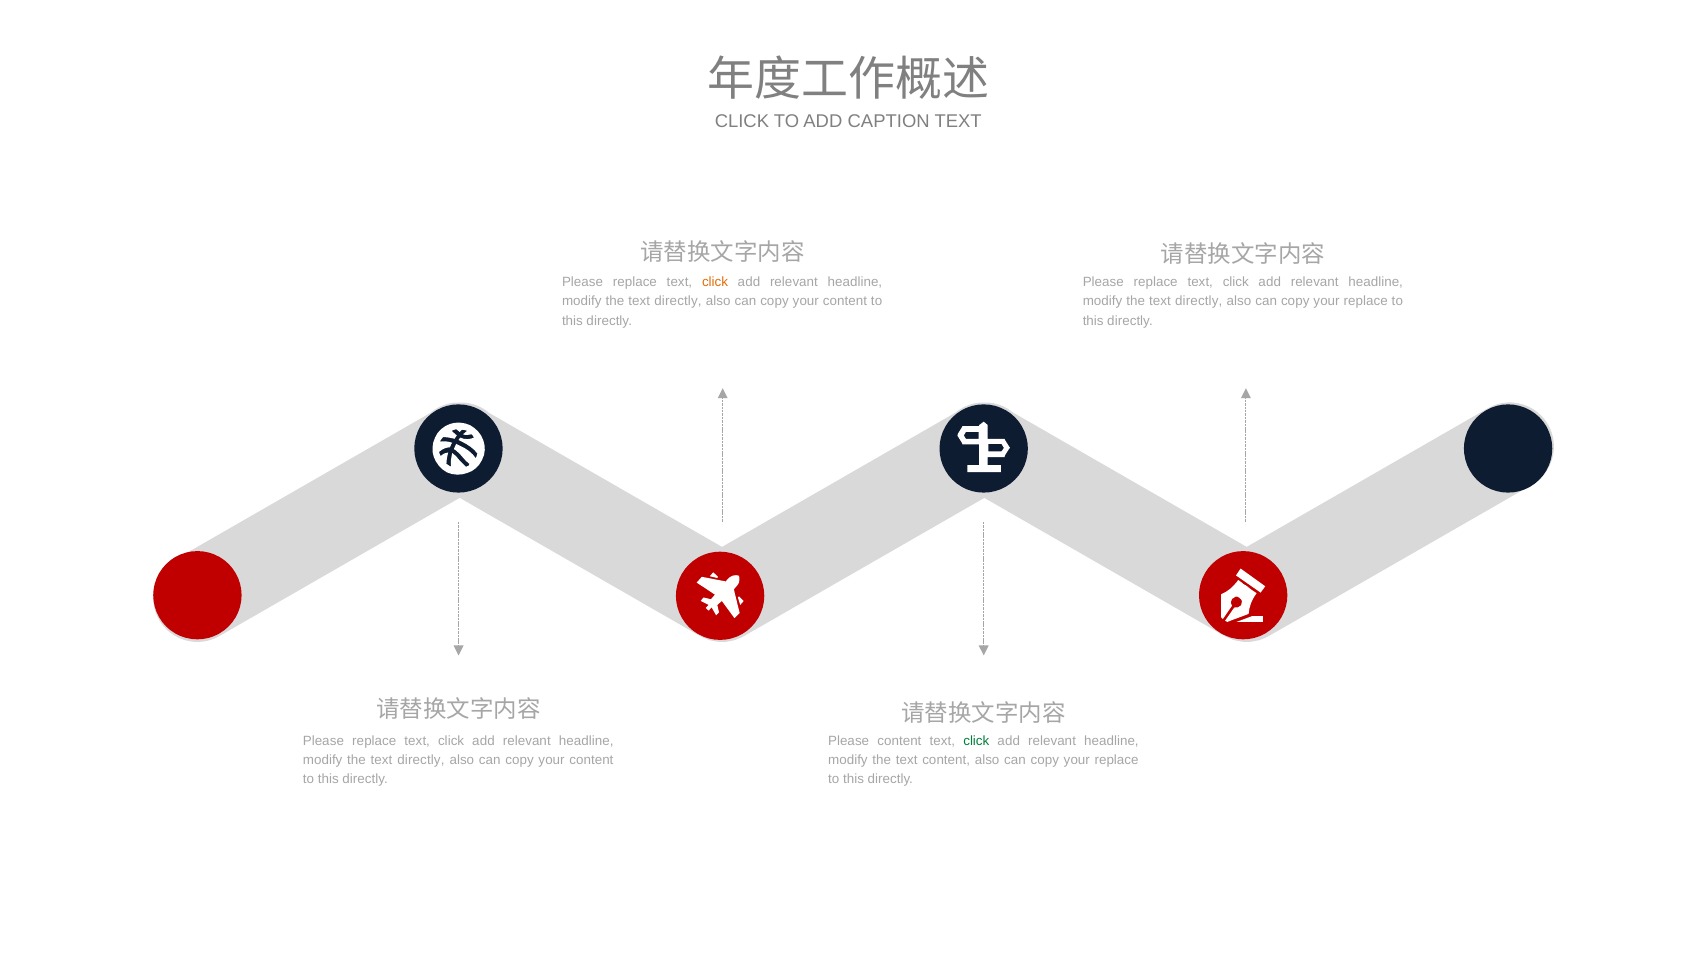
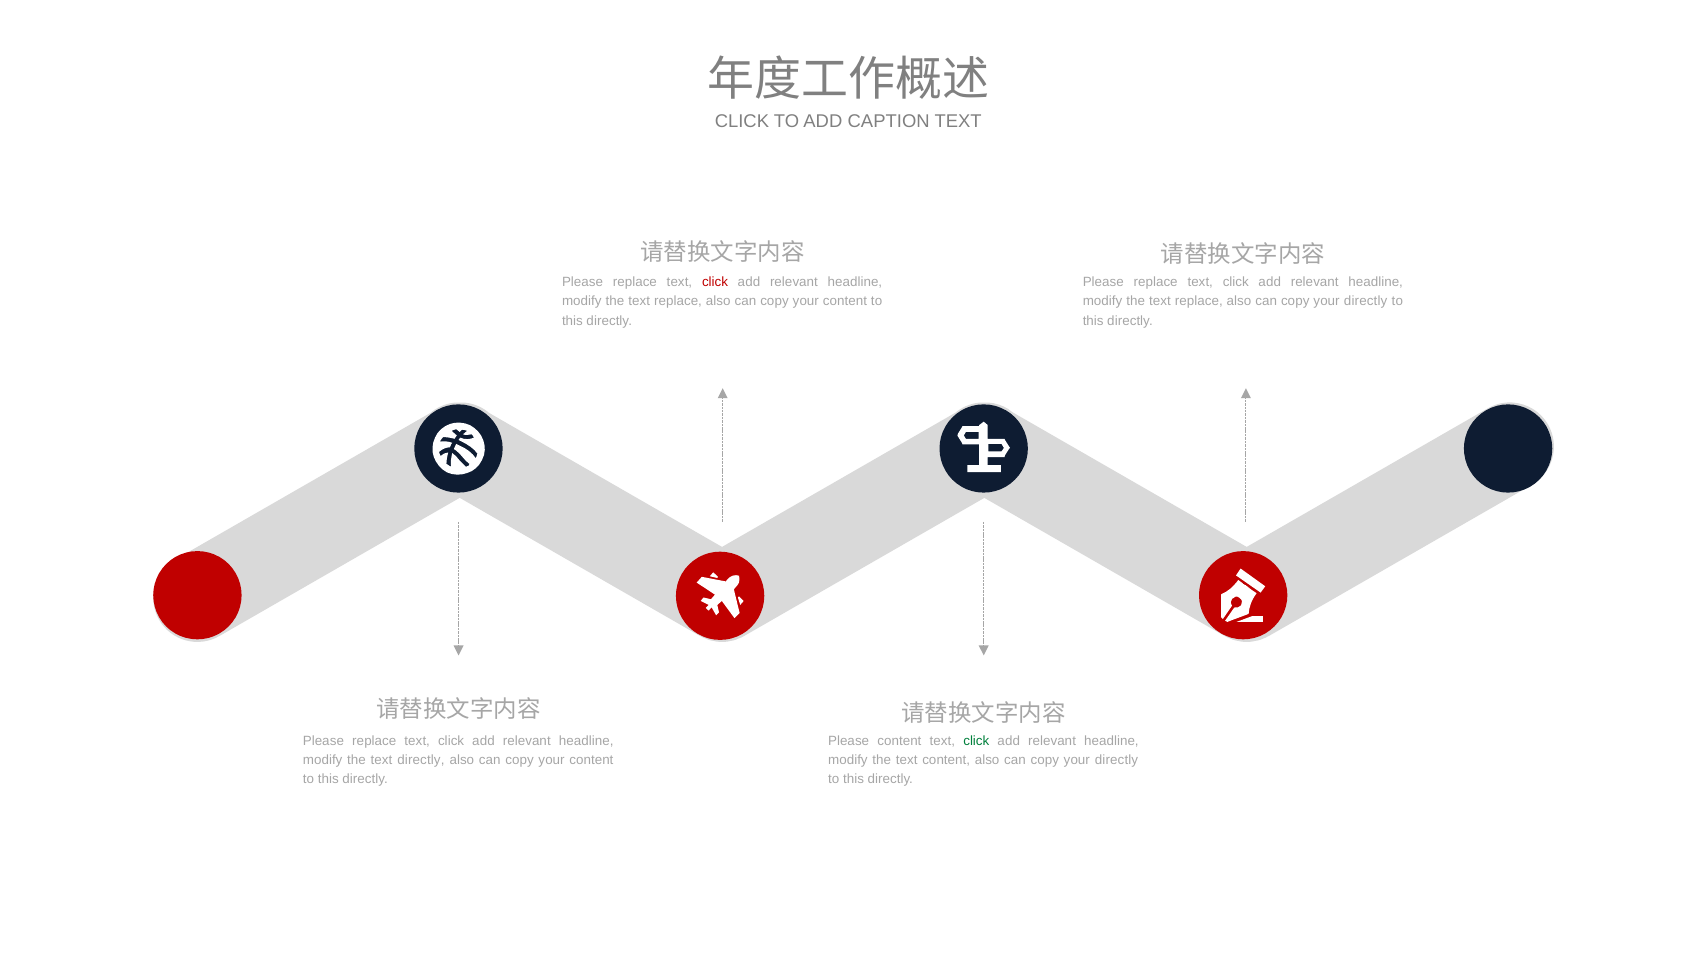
click colour: orange -> red (715, 282)
directly: directly -> replace (678, 302)
directly: directly -> replace (1199, 302)
replace: replace -> directly (1366, 302)
replace: replace -> directly (1117, 760)
